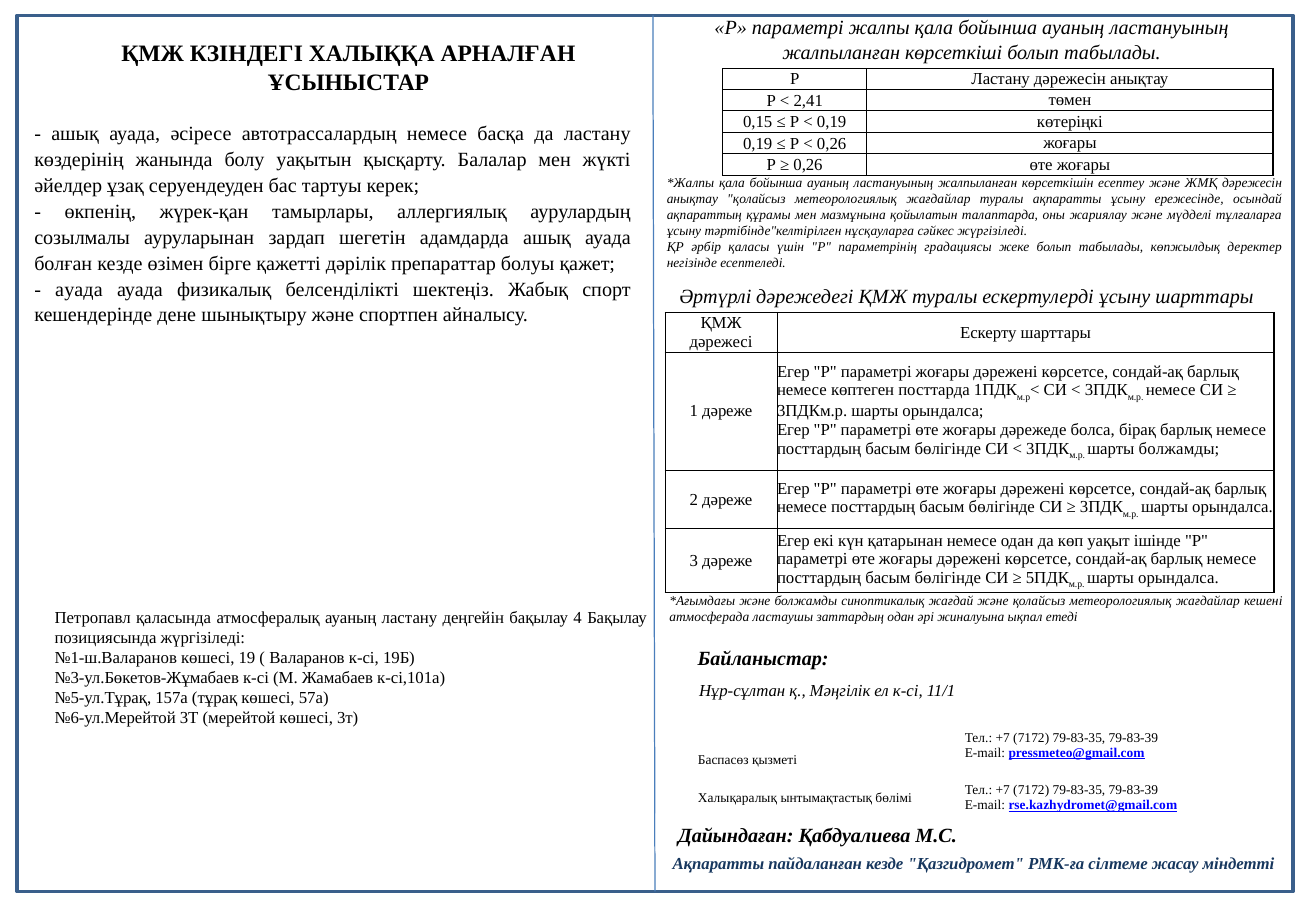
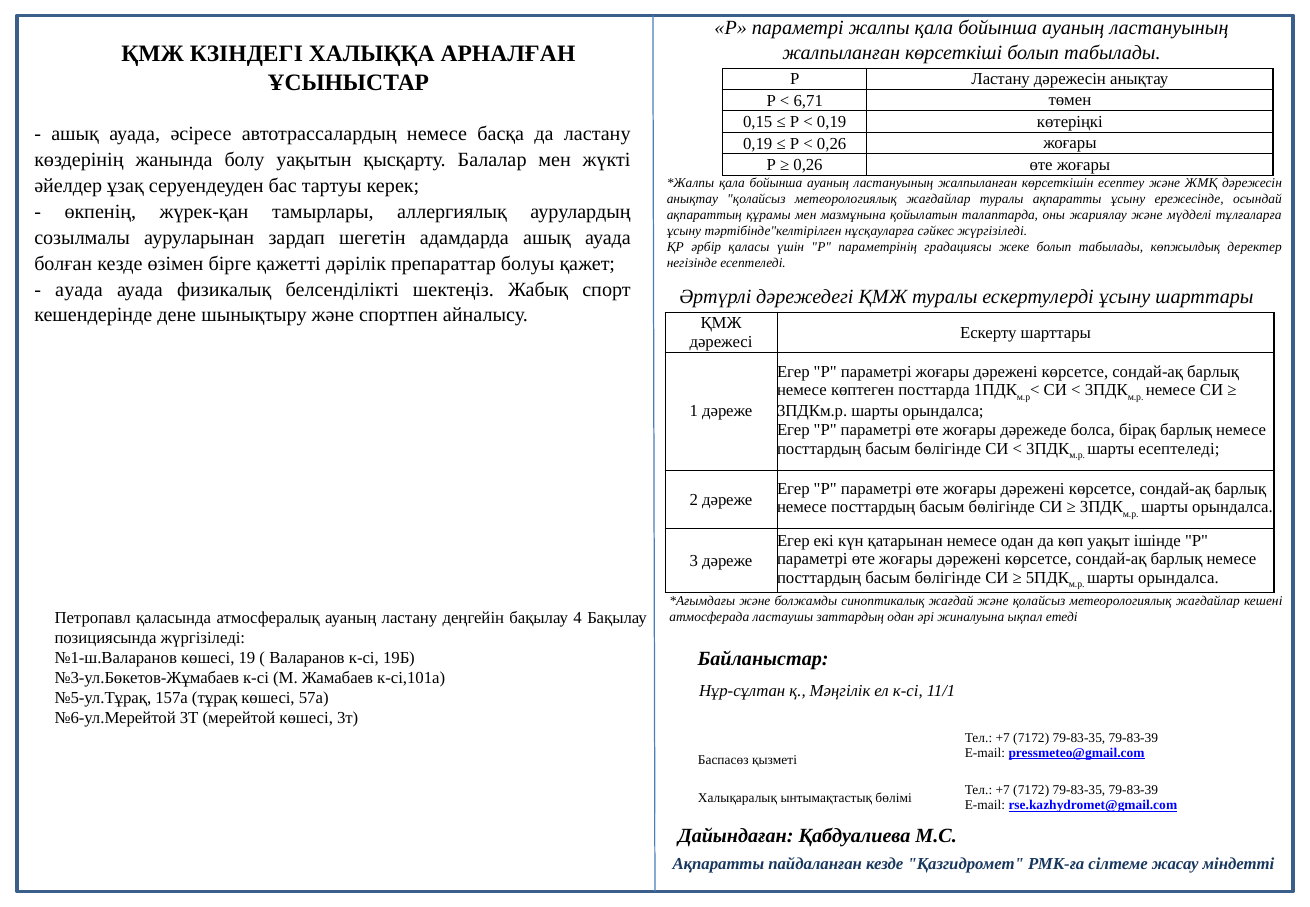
2,41: 2,41 -> 6,71 (808, 101)
шарты болжамды: болжамды -> есептеледі (1179, 448)
